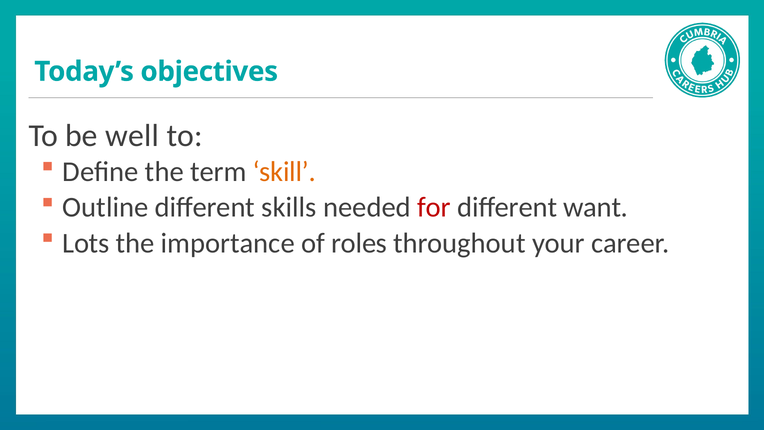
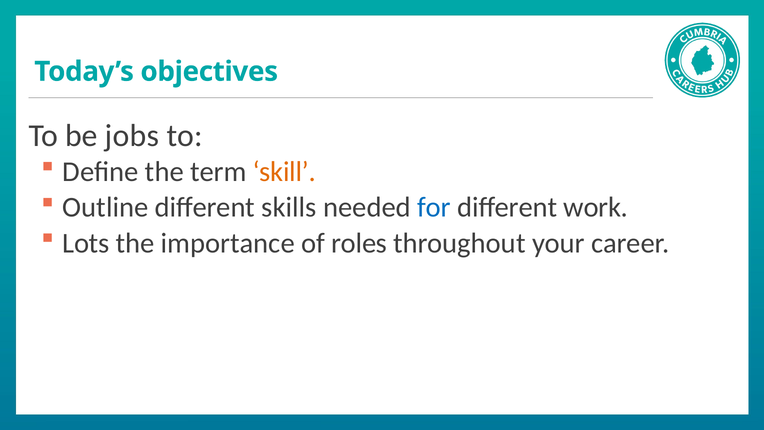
well: well -> jobs (132, 136)
for colour: red -> blue (434, 207)
want: want -> work (596, 207)
